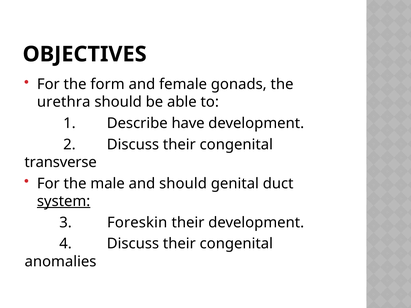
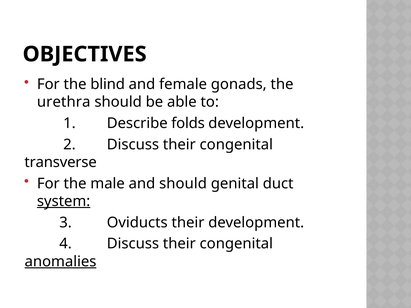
form: form -> blind (108, 84)
have: have -> folds (188, 123)
Foreskin: Foreskin -> Oviducts (137, 223)
anomalies underline: none -> present (61, 262)
